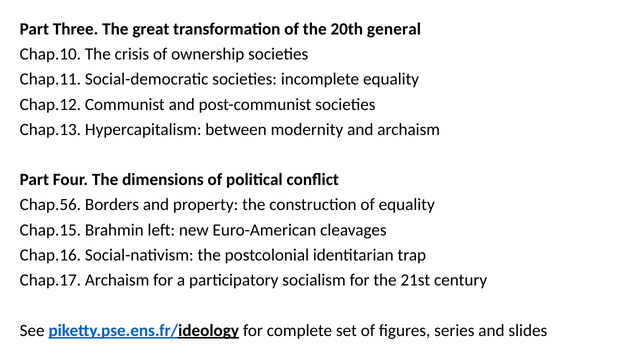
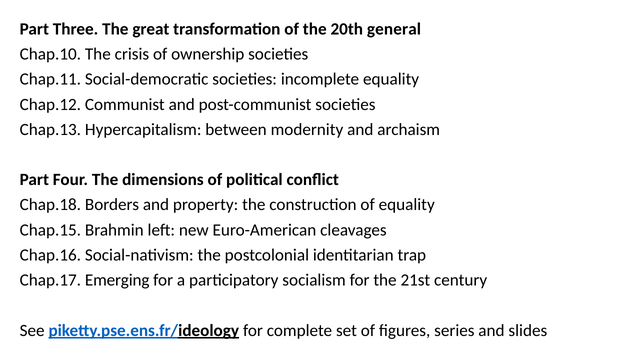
Chap.56: Chap.56 -> Chap.18 (50, 205)
Chap.17 Archaism: Archaism -> Emerging (117, 280)
